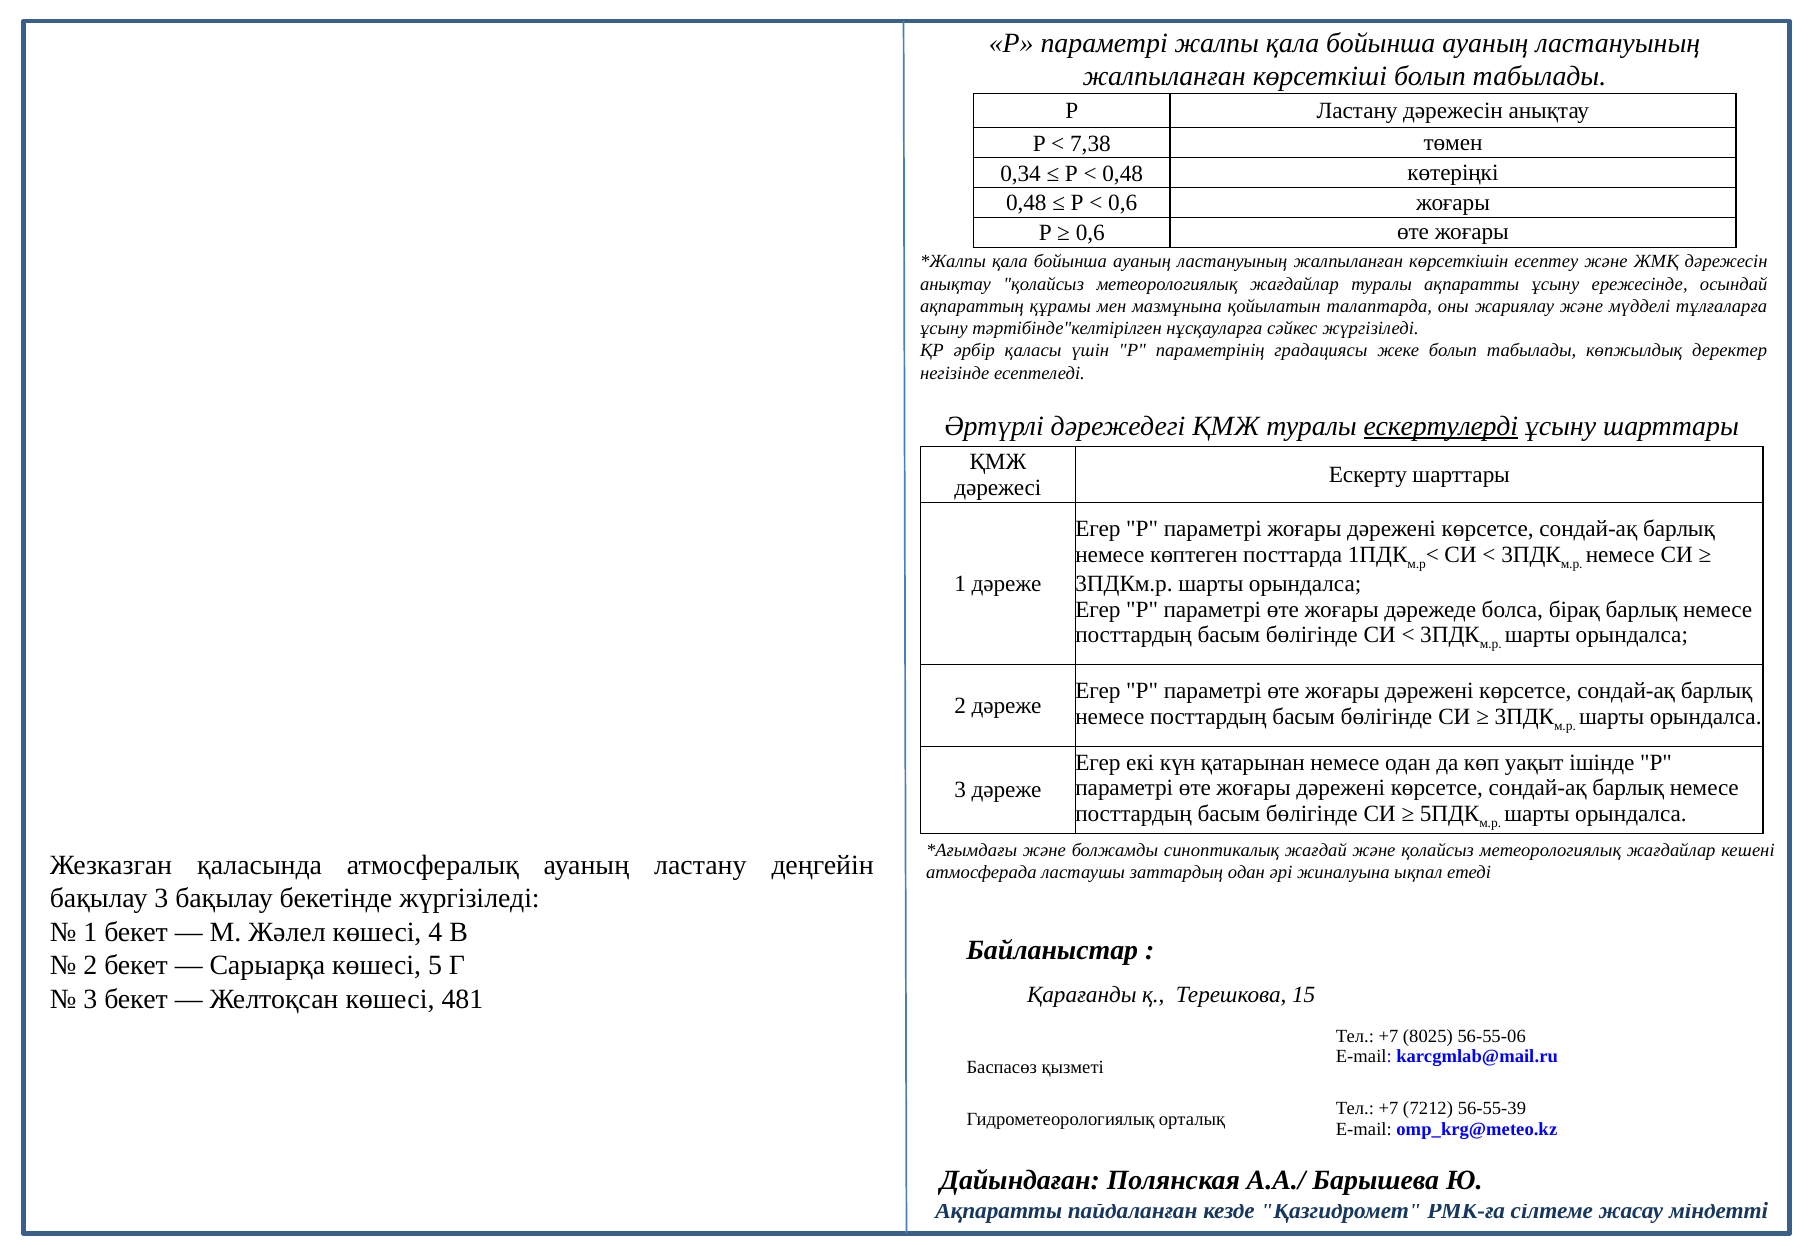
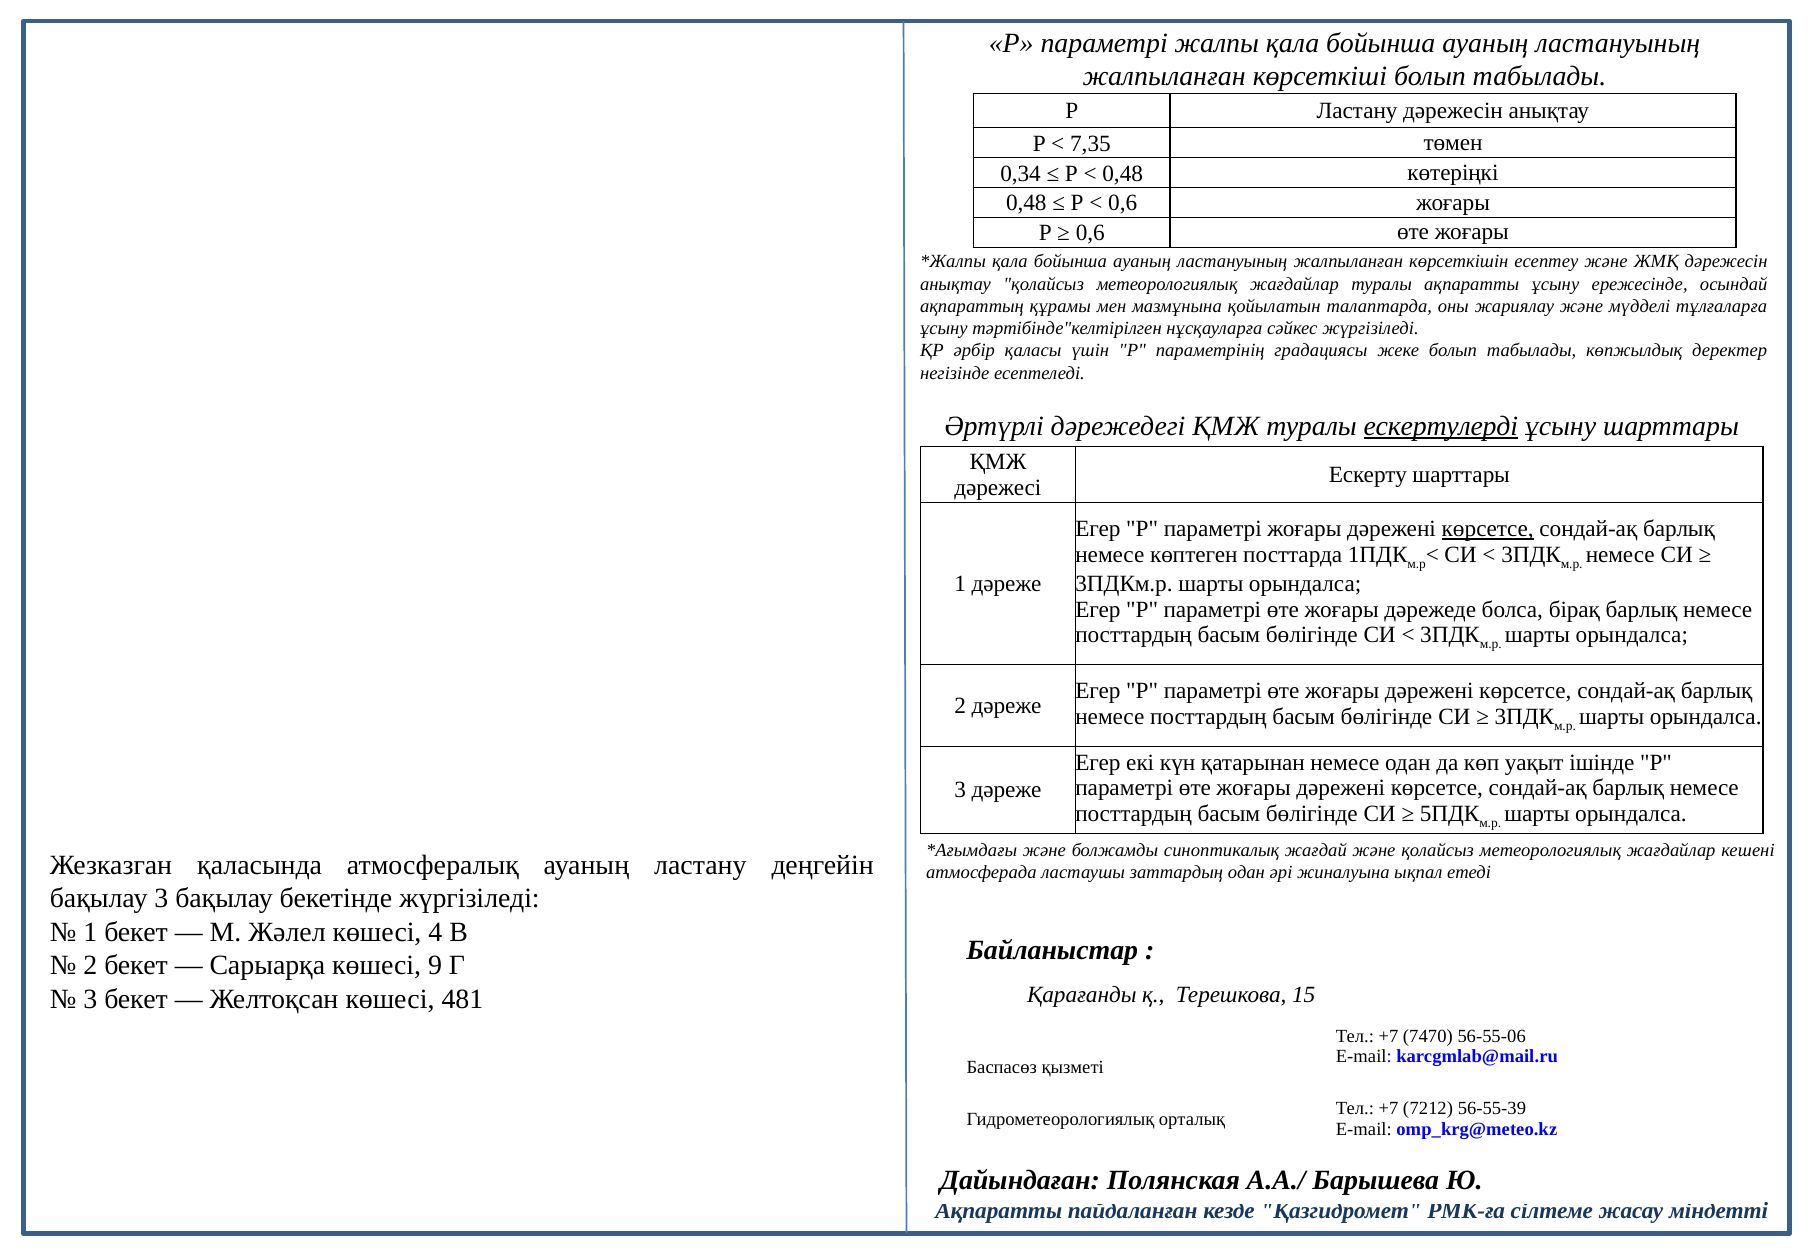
7,38: 7,38 -> 7,35 (1090, 143)
көрсетсе underline: none -> present (1488, 529)
5: 5 -> 9 (435, 966)
8025: 8025 -> 7470 (1428, 1036)
